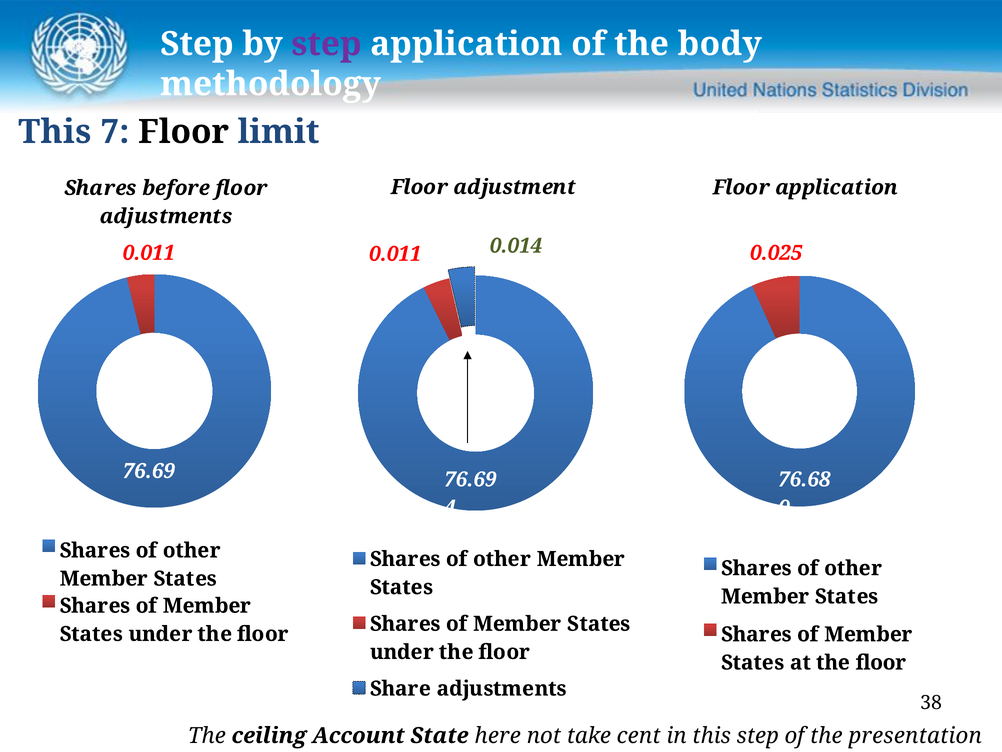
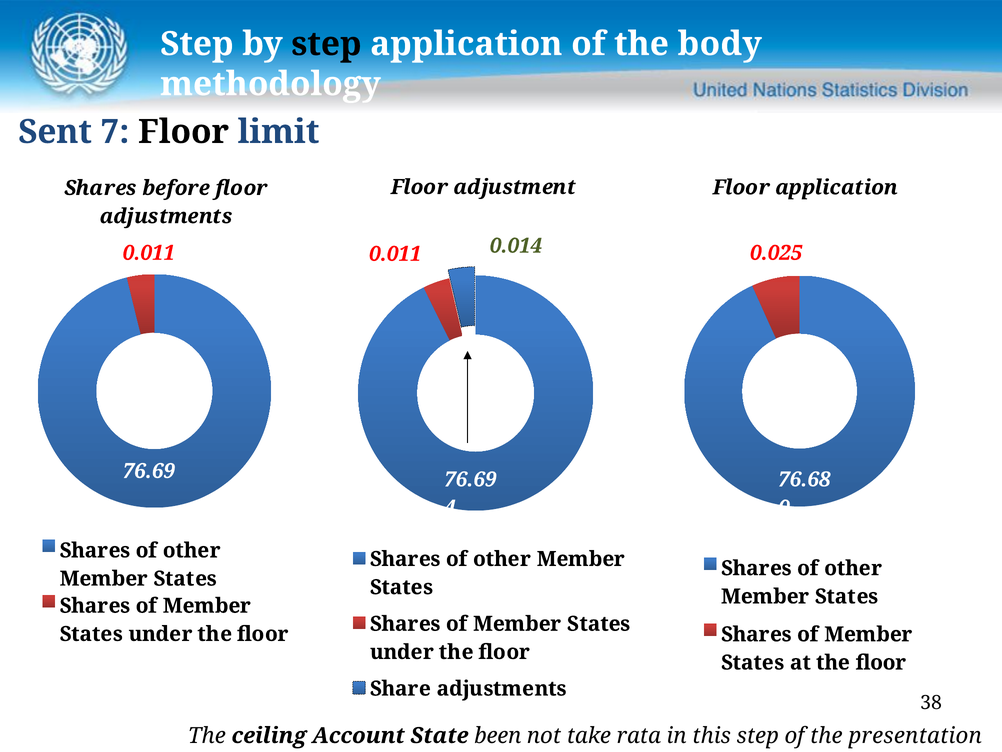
step colour: purple -> black (326, 44)
This: This -> Sent (55, 132)
here: here -> been (498, 735)
cent: cent -> rata (639, 735)
